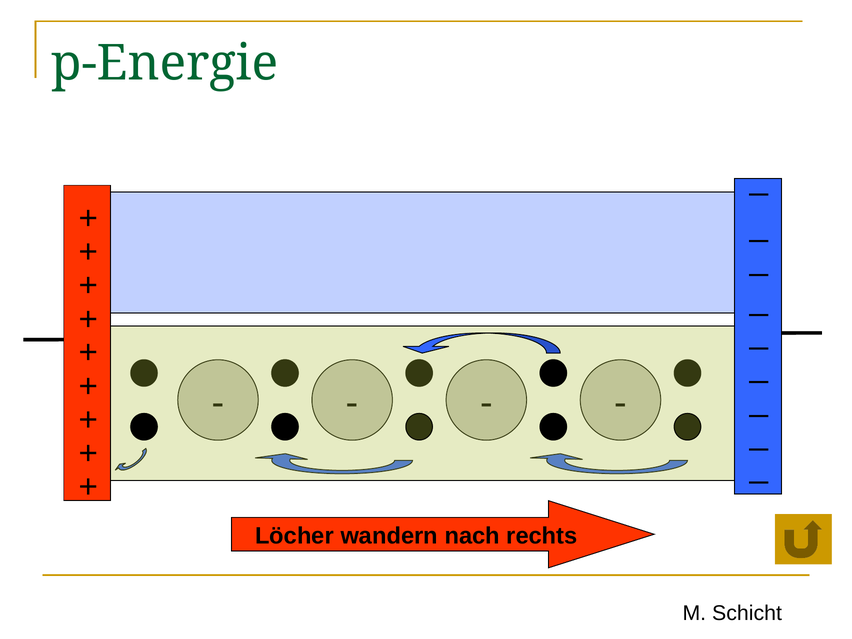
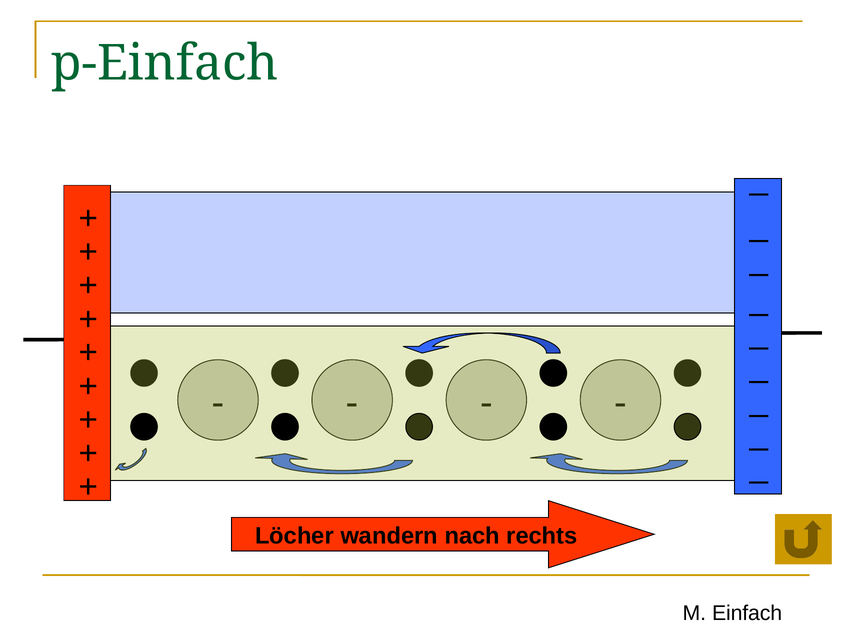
p-Energie: p-Energie -> p-Einfach (165, 63)
Schicht: Schicht -> Einfach (747, 613)
